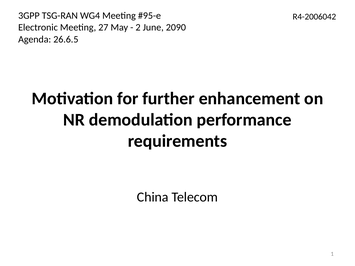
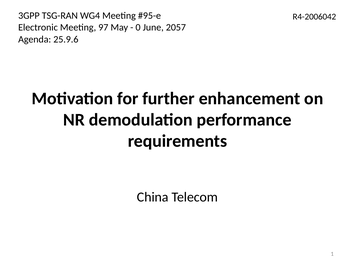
27: 27 -> 97 (103, 28)
2: 2 -> 0 (138, 28)
2090: 2090 -> 2057 (176, 28)
26.6.5: 26.6.5 -> 25.9.6 (66, 39)
